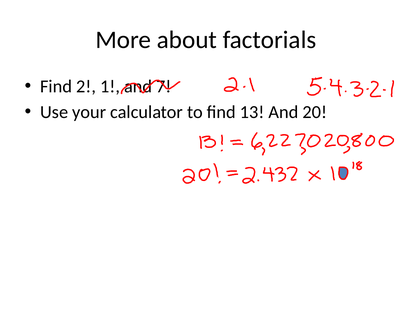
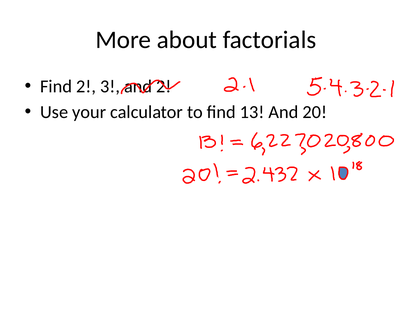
1: 1 -> 3 (110, 86)
and 7: 7 -> 2 (164, 86)
